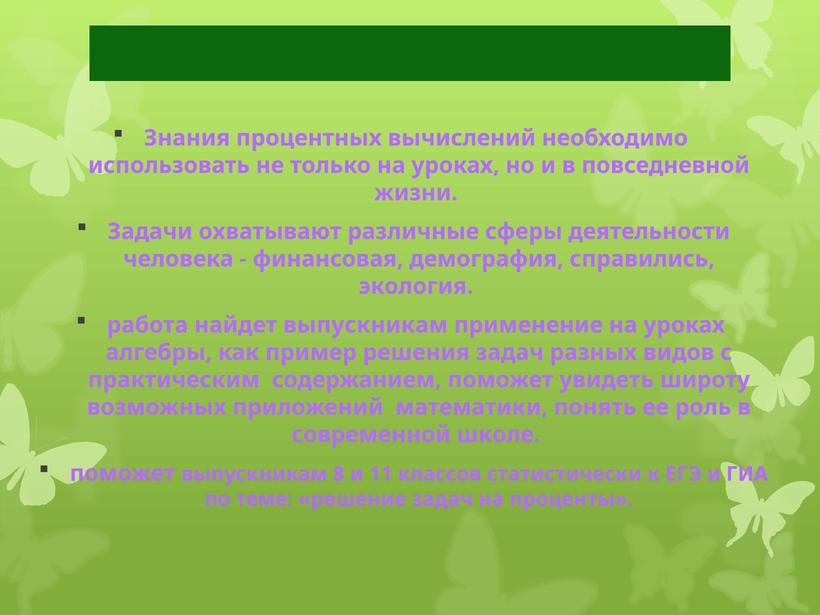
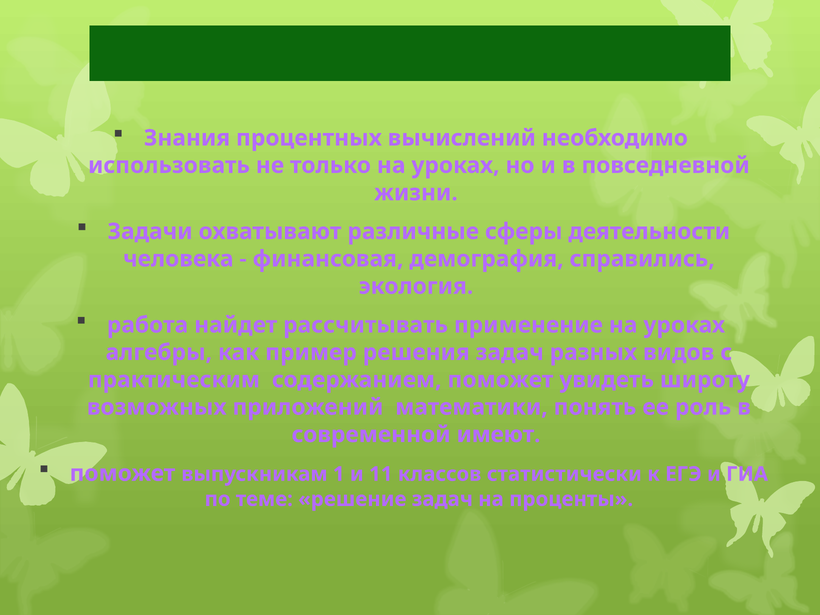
найдет выпускникам: выпускникам -> рассчитывать (366, 325)
школе: школе -> имеют (499, 435)
8: 8 -> 1 (339, 474)
